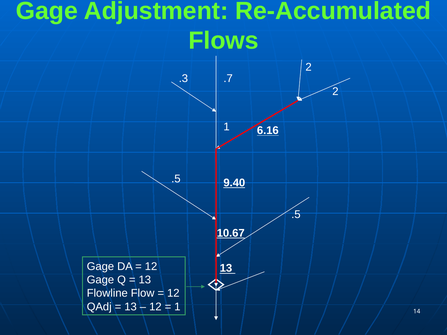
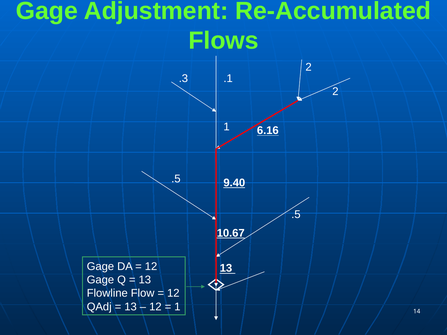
.7: .7 -> .1 (228, 78)
